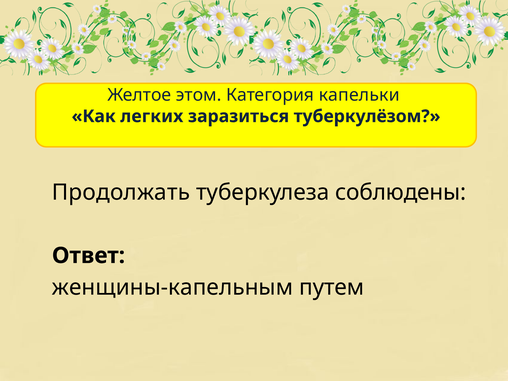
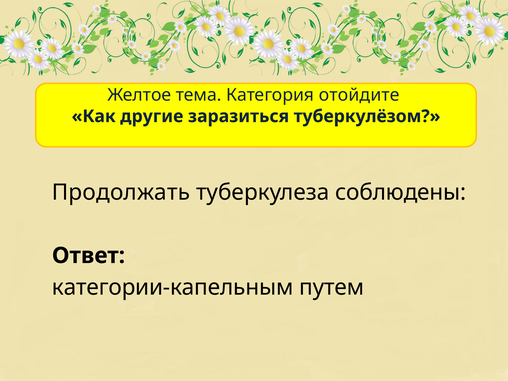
этом: этом -> тема (199, 95)
капельки: капельки -> отойдите (359, 95)
легких: легких -> другие (152, 116)
женщины-капельным: женщины-капельным -> категории-капельным (173, 287)
